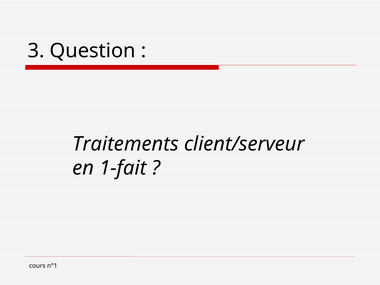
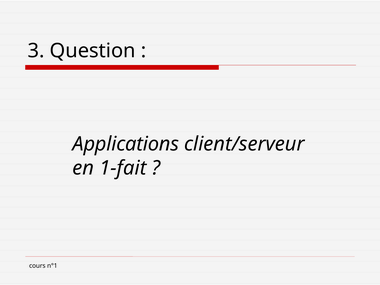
Traitements: Traitements -> Applications (126, 144)
